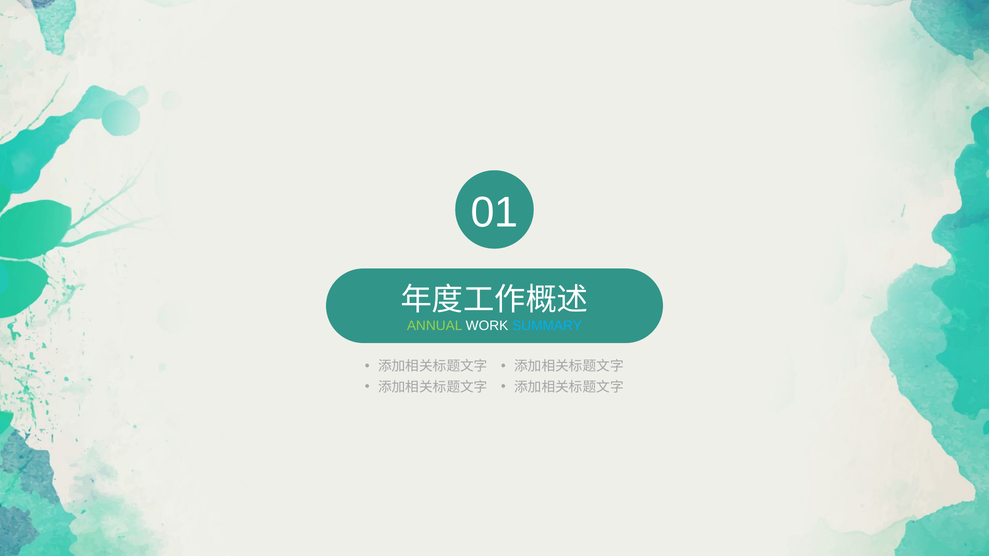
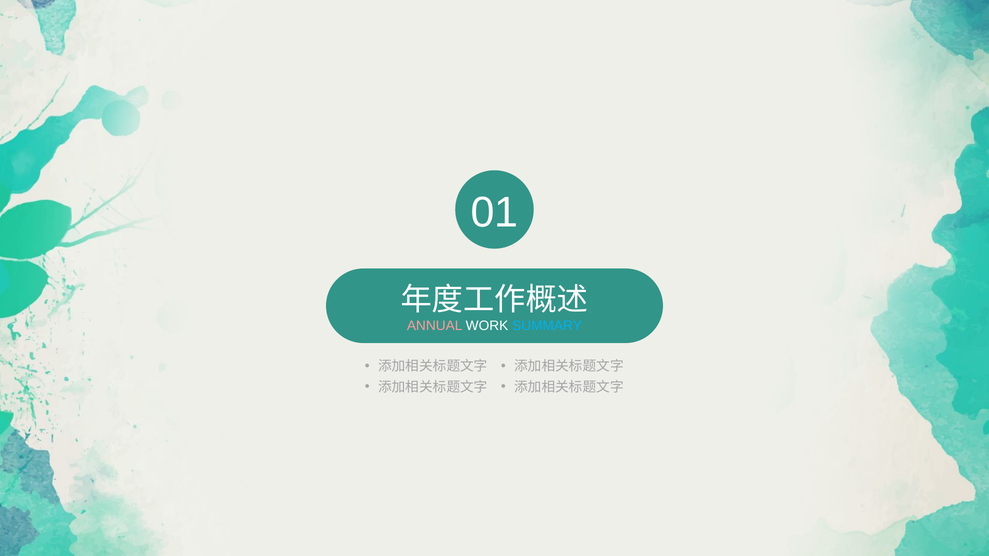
ANNUAL colour: light green -> pink (435, 326)
